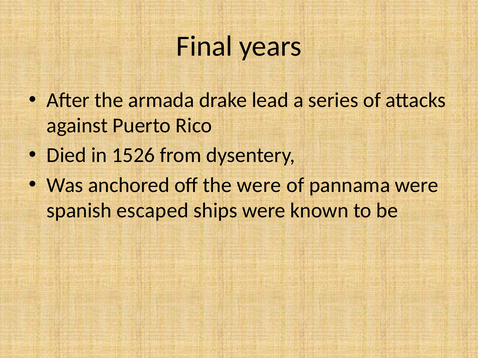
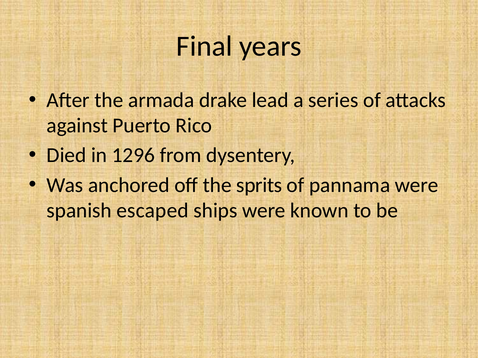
1526: 1526 -> 1296 (133, 156)
the were: were -> sprits (259, 185)
